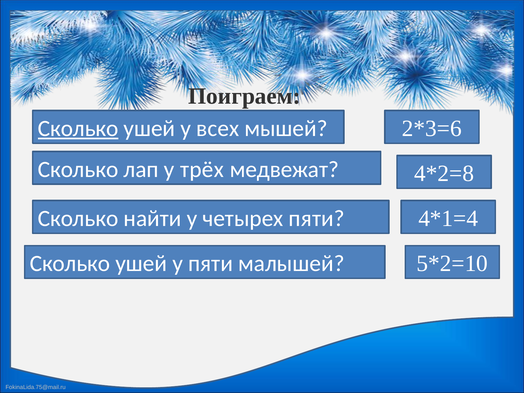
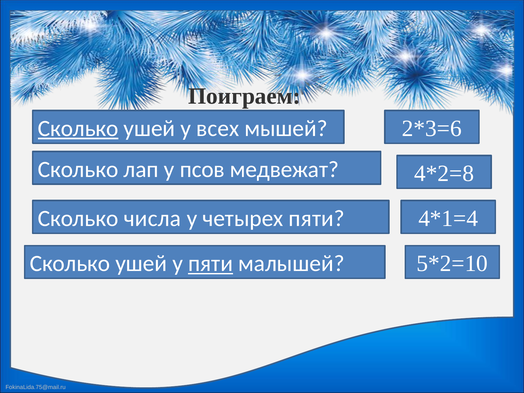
трёх: трёх -> псов (202, 169)
найти: найти -> числа (152, 219)
пяти underline: none -> present (211, 264)
